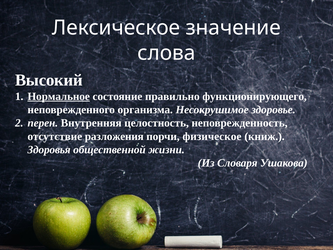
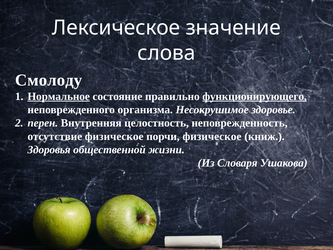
Высокий: Высокий -> Смолоду (49, 80)
функционирующего underline: none -> present (255, 96)
отсутствие разложения: разложения -> физическое (114, 136)
